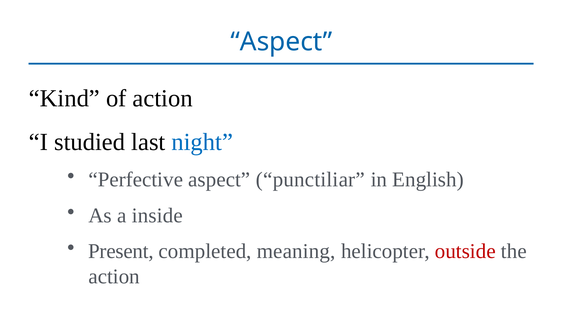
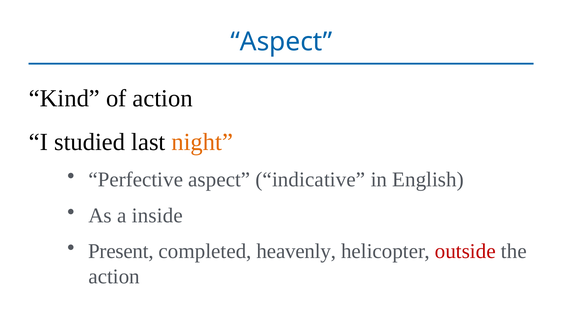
night colour: blue -> orange (202, 142)
punctiliar: punctiliar -> indicative (310, 180)
meaning: meaning -> heavenly (296, 251)
